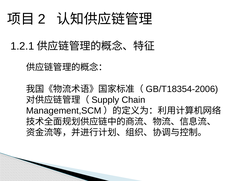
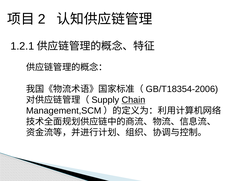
Chain underline: none -> present (133, 100)
